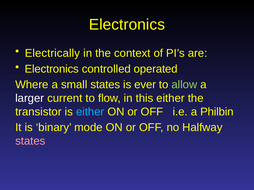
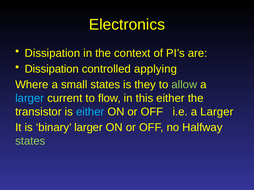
Electrically: Electrically -> Dissipation (52, 53)
Electronics: Electronics -> Dissipation (52, 69)
operated: operated -> applying (156, 69)
ever: ever -> they (145, 85)
larger colour: white -> light blue (30, 98)
i.e a Philbin: Philbin -> Larger (217, 112)
binary mode: mode -> larger (89, 128)
states colour: pink -> light green (30, 141)
